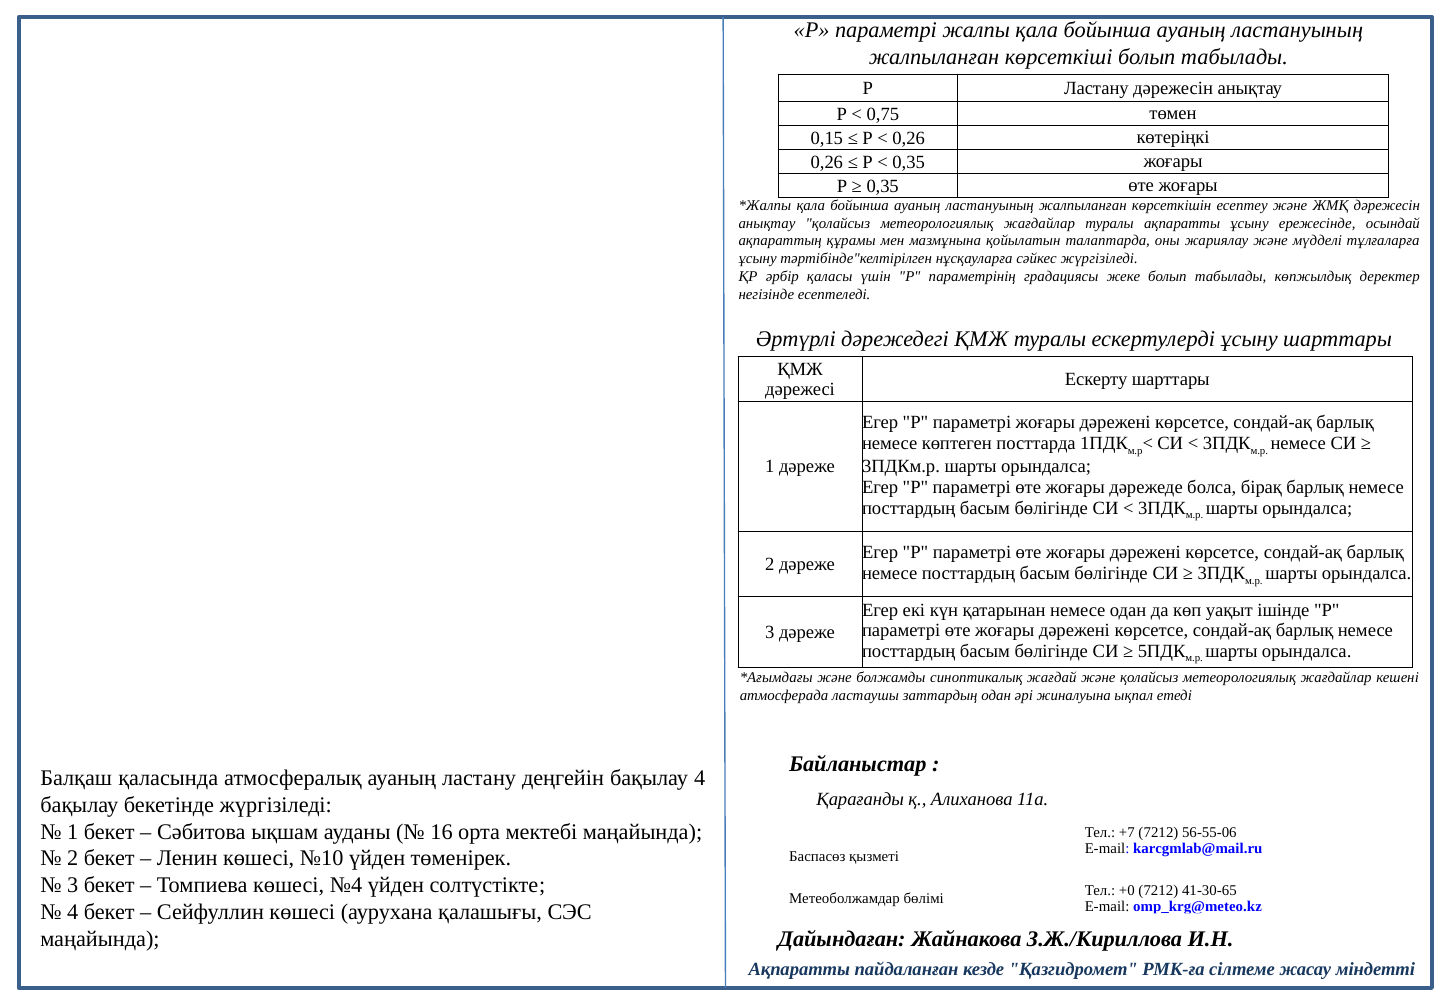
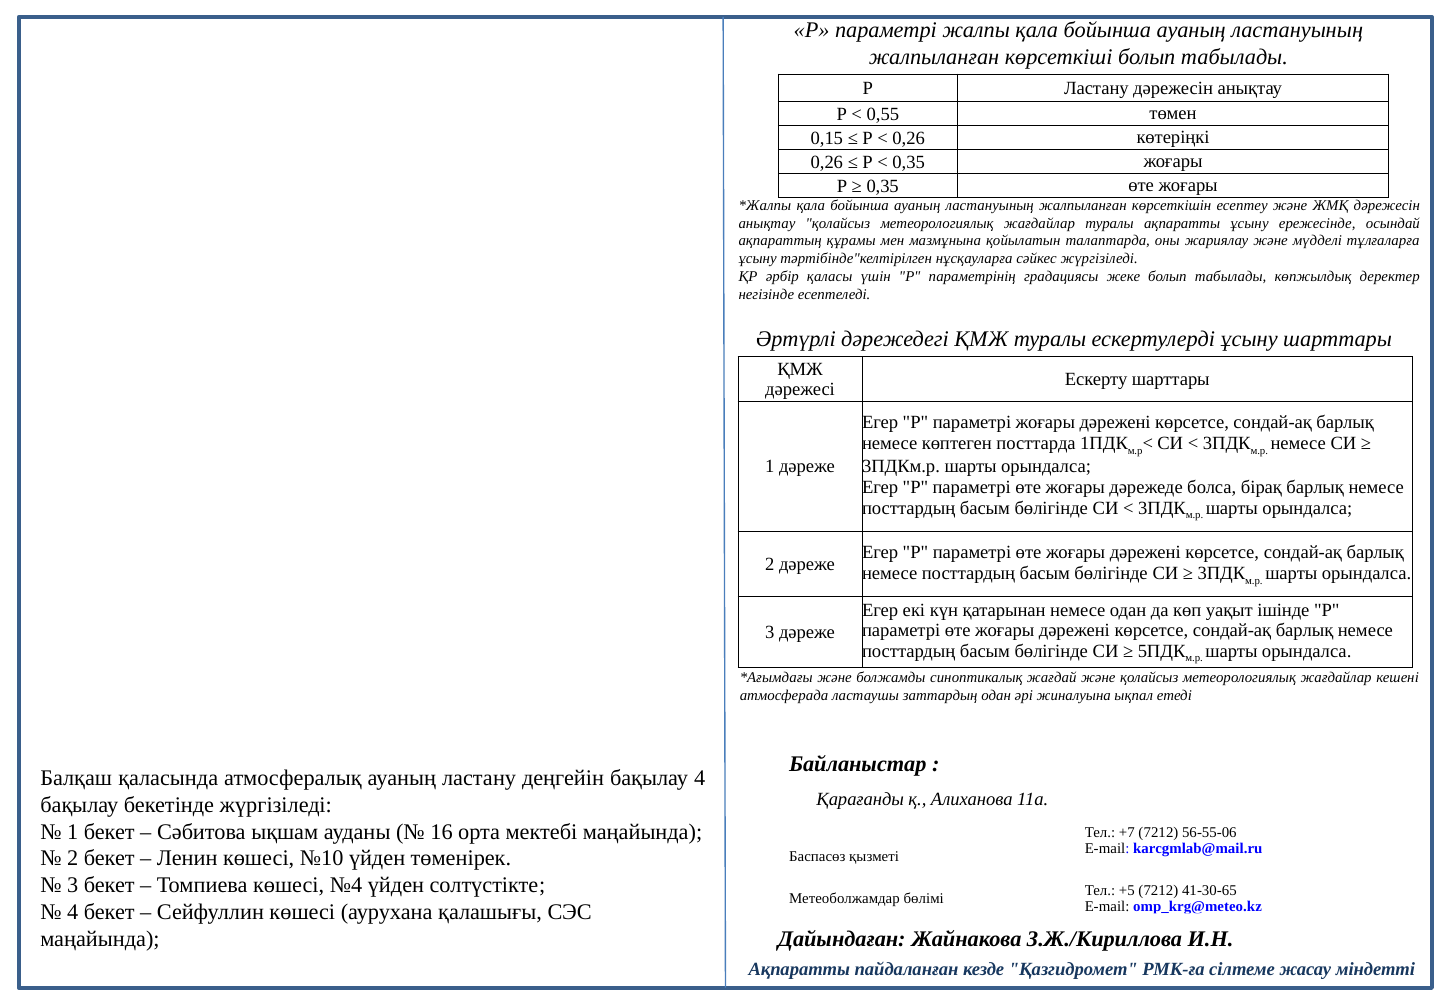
0,75: 0,75 -> 0,55 (883, 114)
+0: +0 -> +5 (1127, 890)
